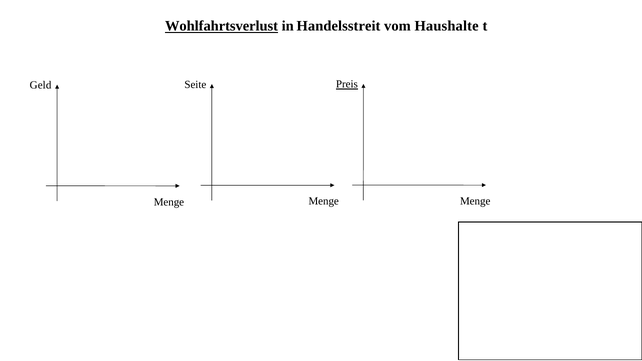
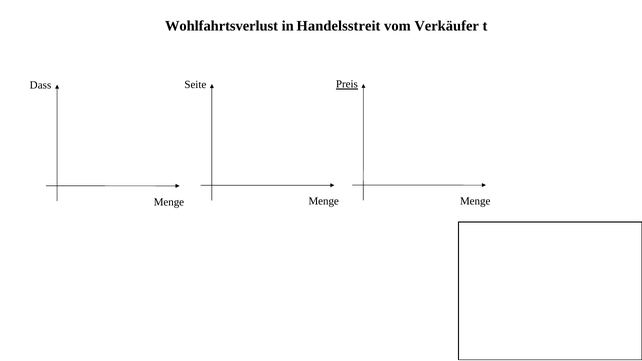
Wohlfahrtsverlust underline: present -> none (222, 26)
Haushalte: Haushalte -> Verkäufer (447, 26)
Geld: Geld -> Dass (41, 85)
